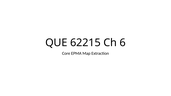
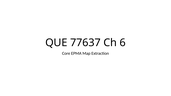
62215: 62215 -> 77637 (85, 43)
